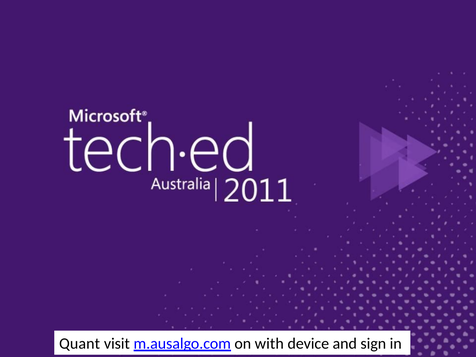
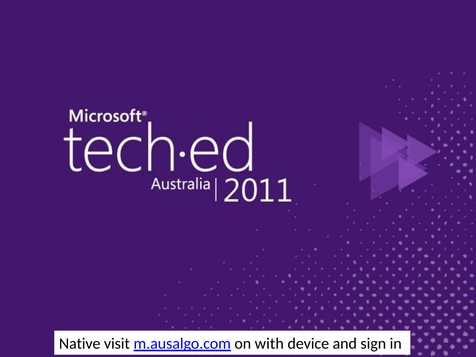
Quant: Quant -> Native (80, 344)
